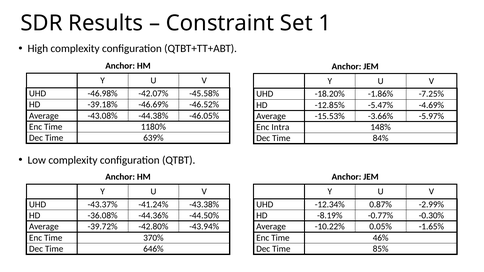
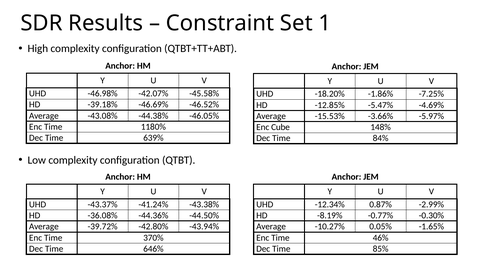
Intra: Intra -> Cube (280, 127)
-10.22%: -10.22% -> -10.27% (330, 227)
